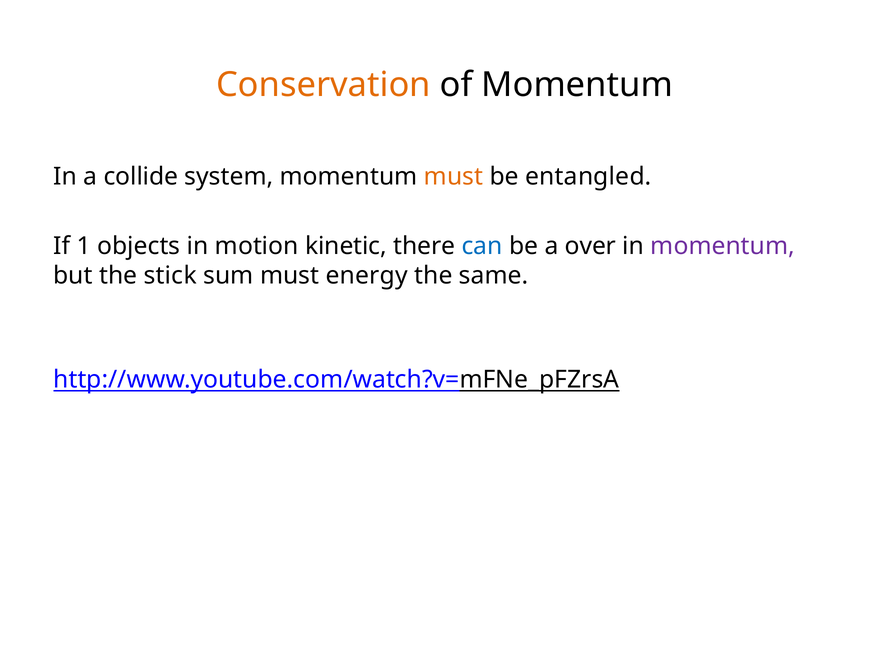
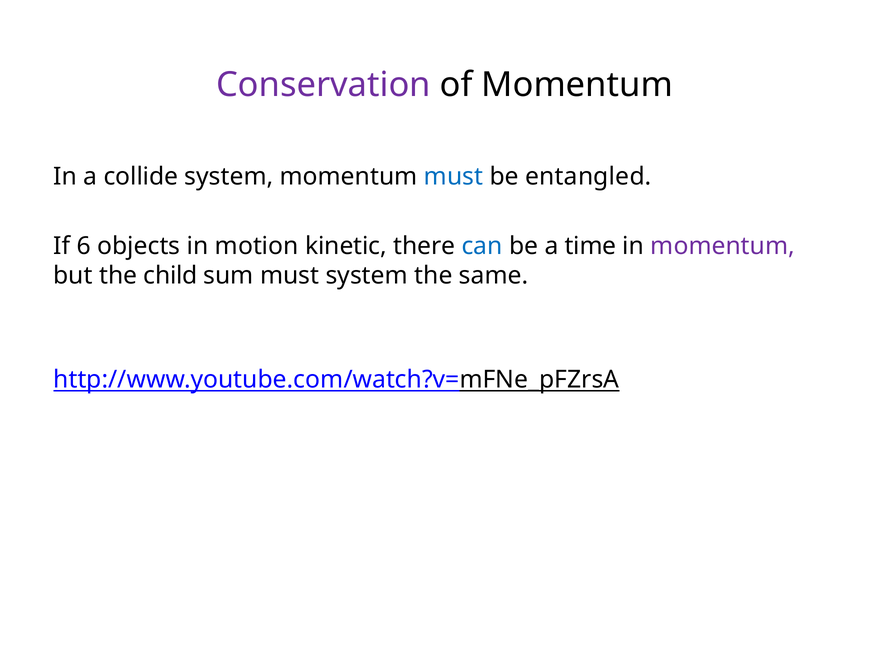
Conservation colour: orange -> purple (323, 85)
must colour: orange -> blue (454, 177)
1: 1 -> 6 (84, 246)
over: over -> time (591, 246)
stick: stick -> child (170, 276)
must energy: energy -> system (367, 276)
